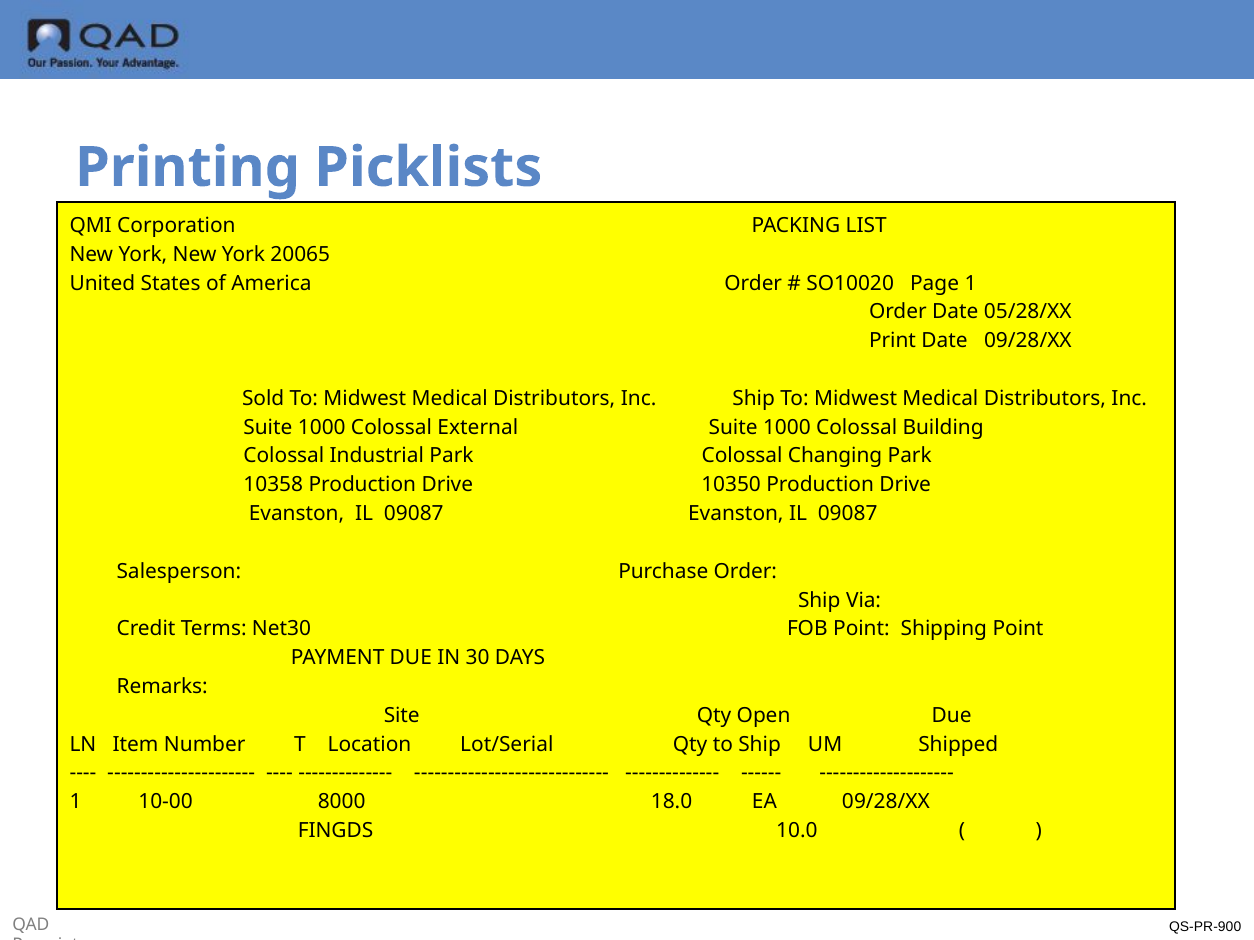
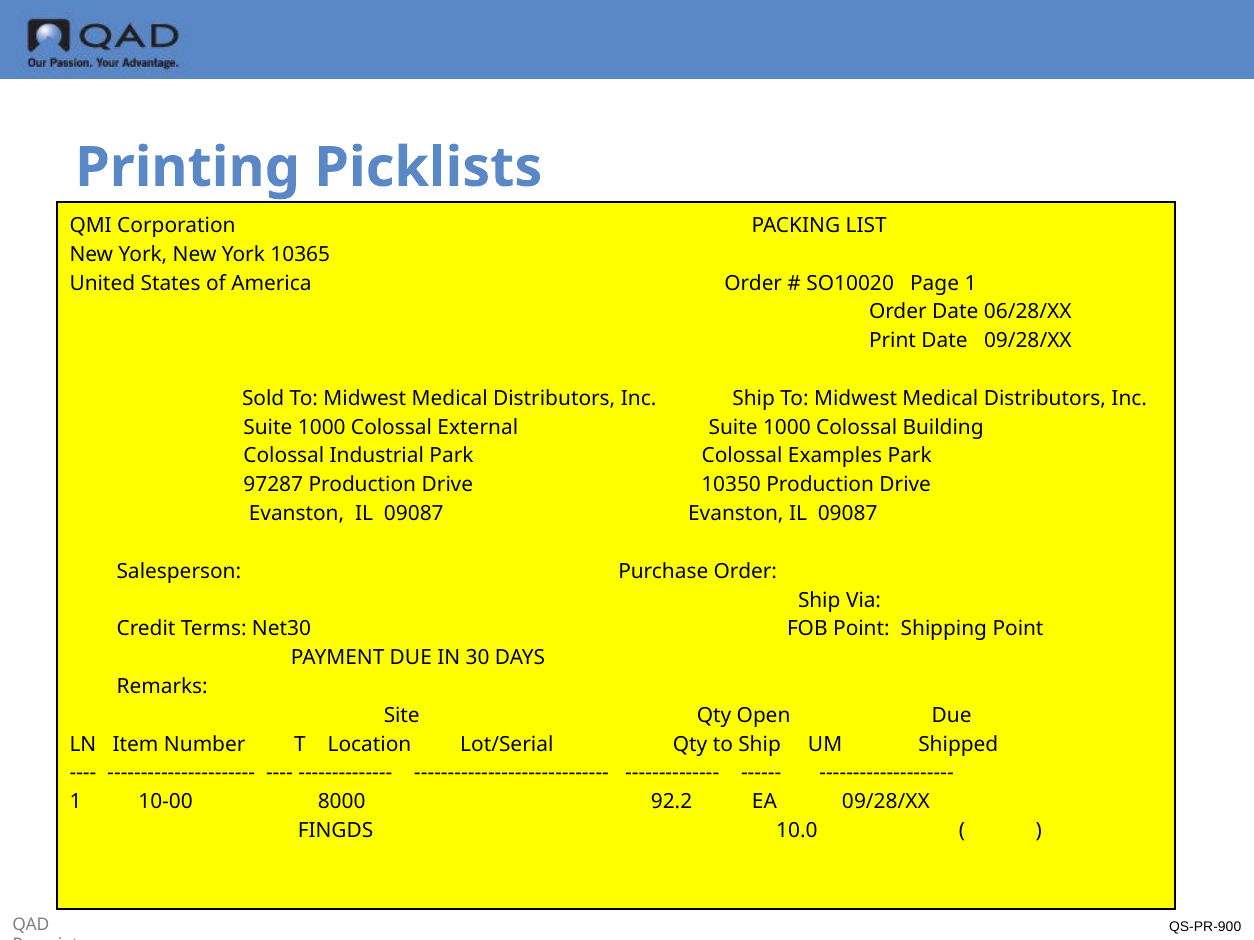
20065: 20065 -> 10365 (300, 255)
05/28/XX: 05/28/XX -> 06/28/XX (1028, 312)
Changing: Changing -> Examples (835, 456)
10358: 10358 -> 97287 (273, 485)
18.0: 18.0 -> 92.2 (672, 802)
